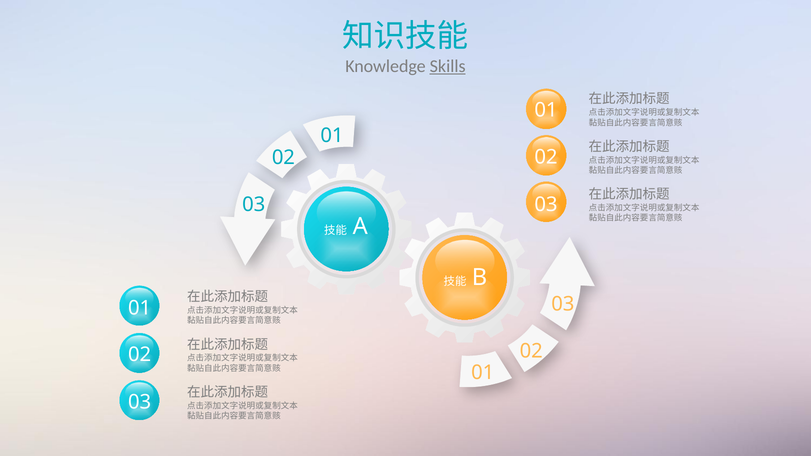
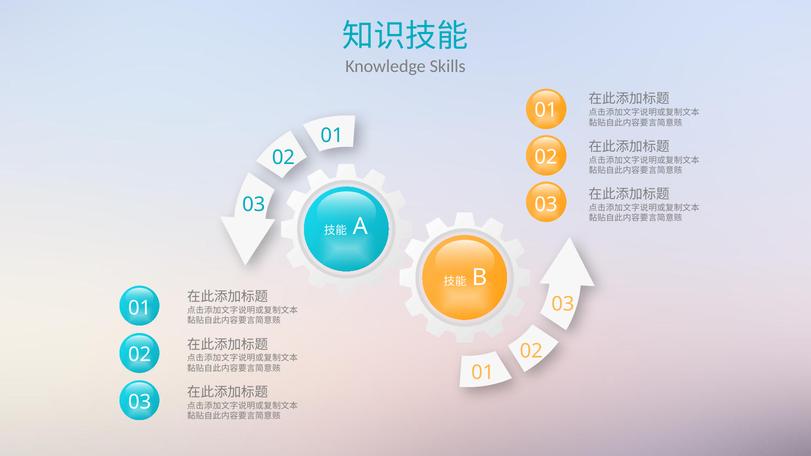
Skills underline: present -> none (448, 66)
